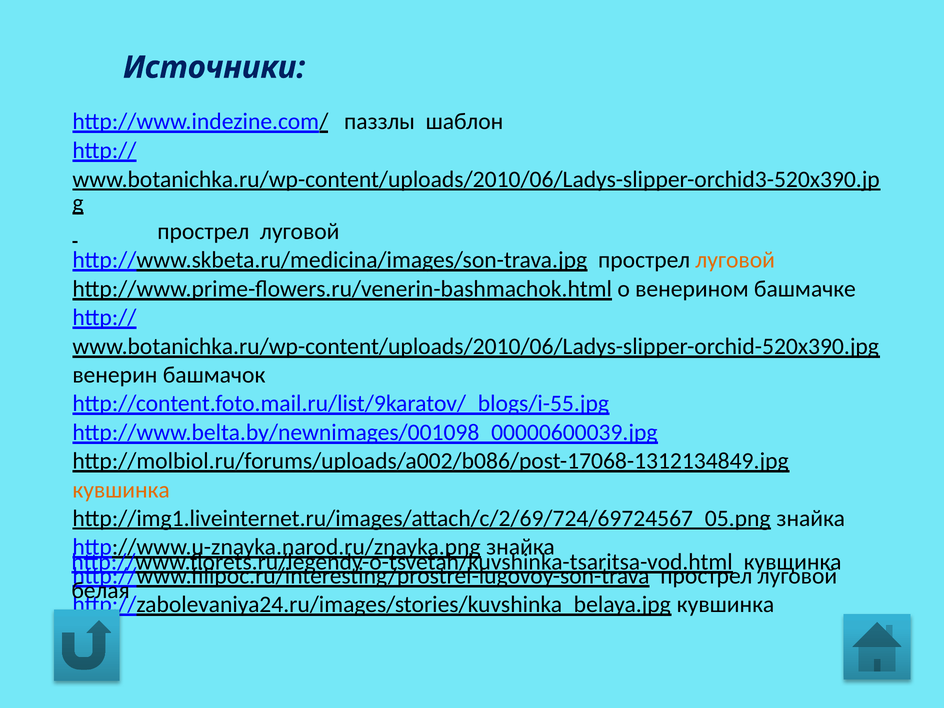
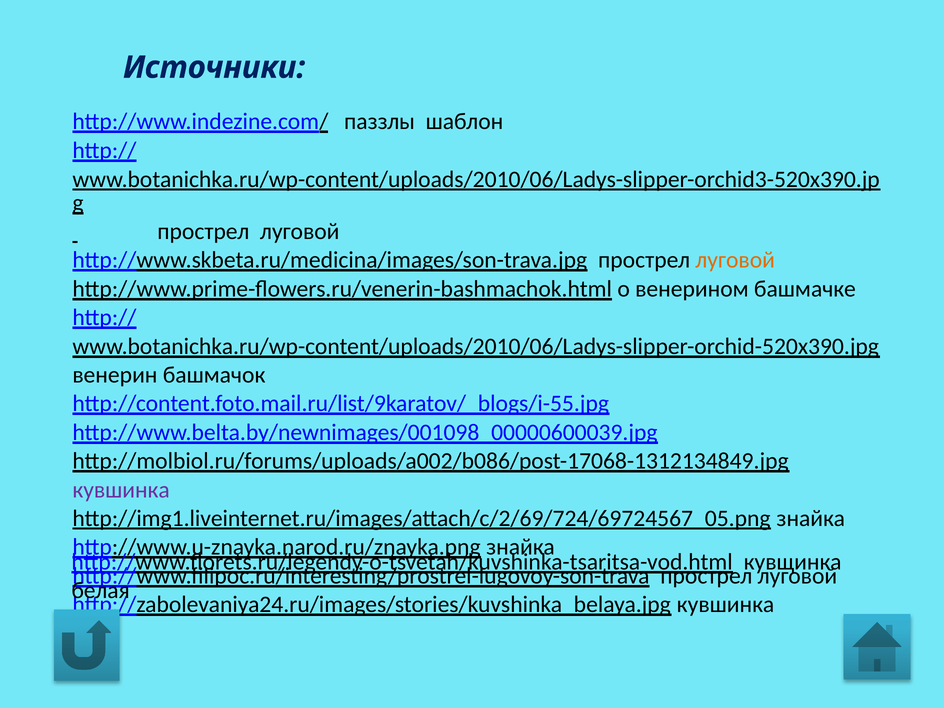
кувшинка colour: orange -> purple (121, 490)
